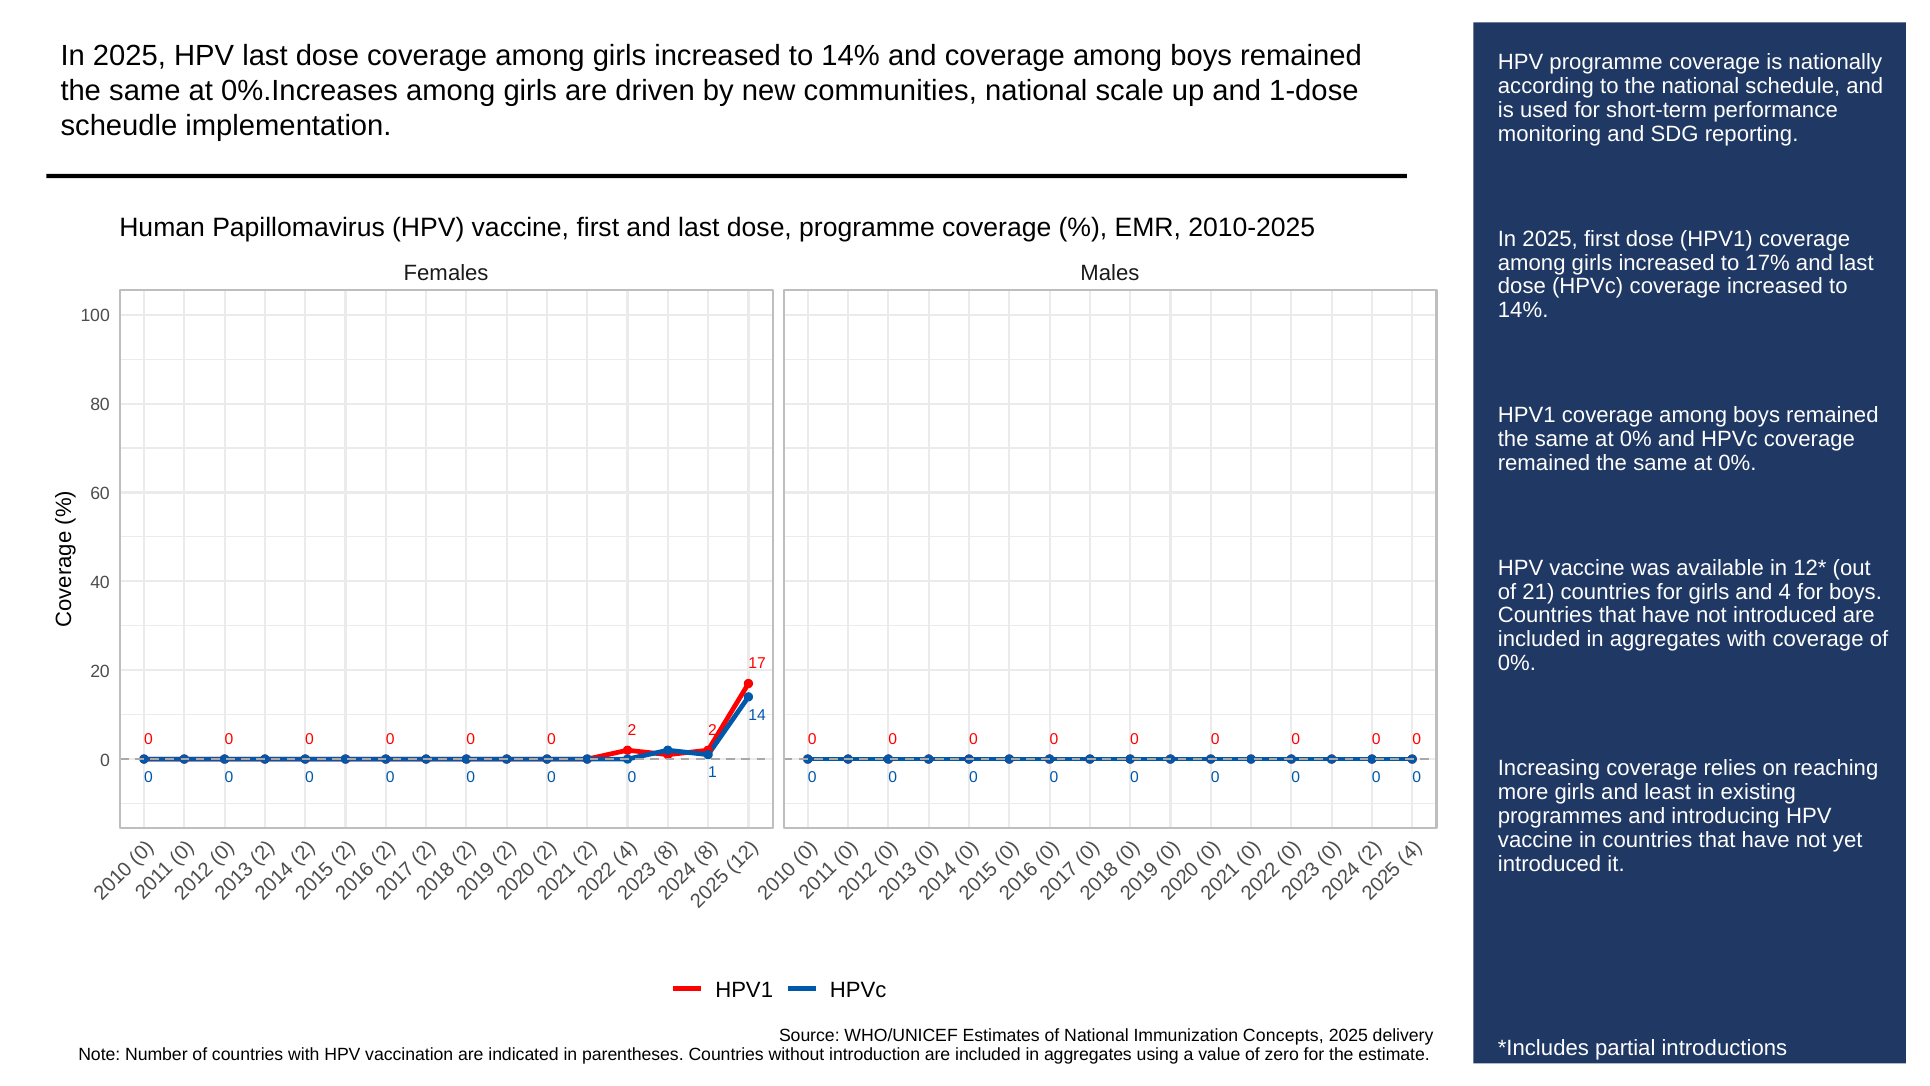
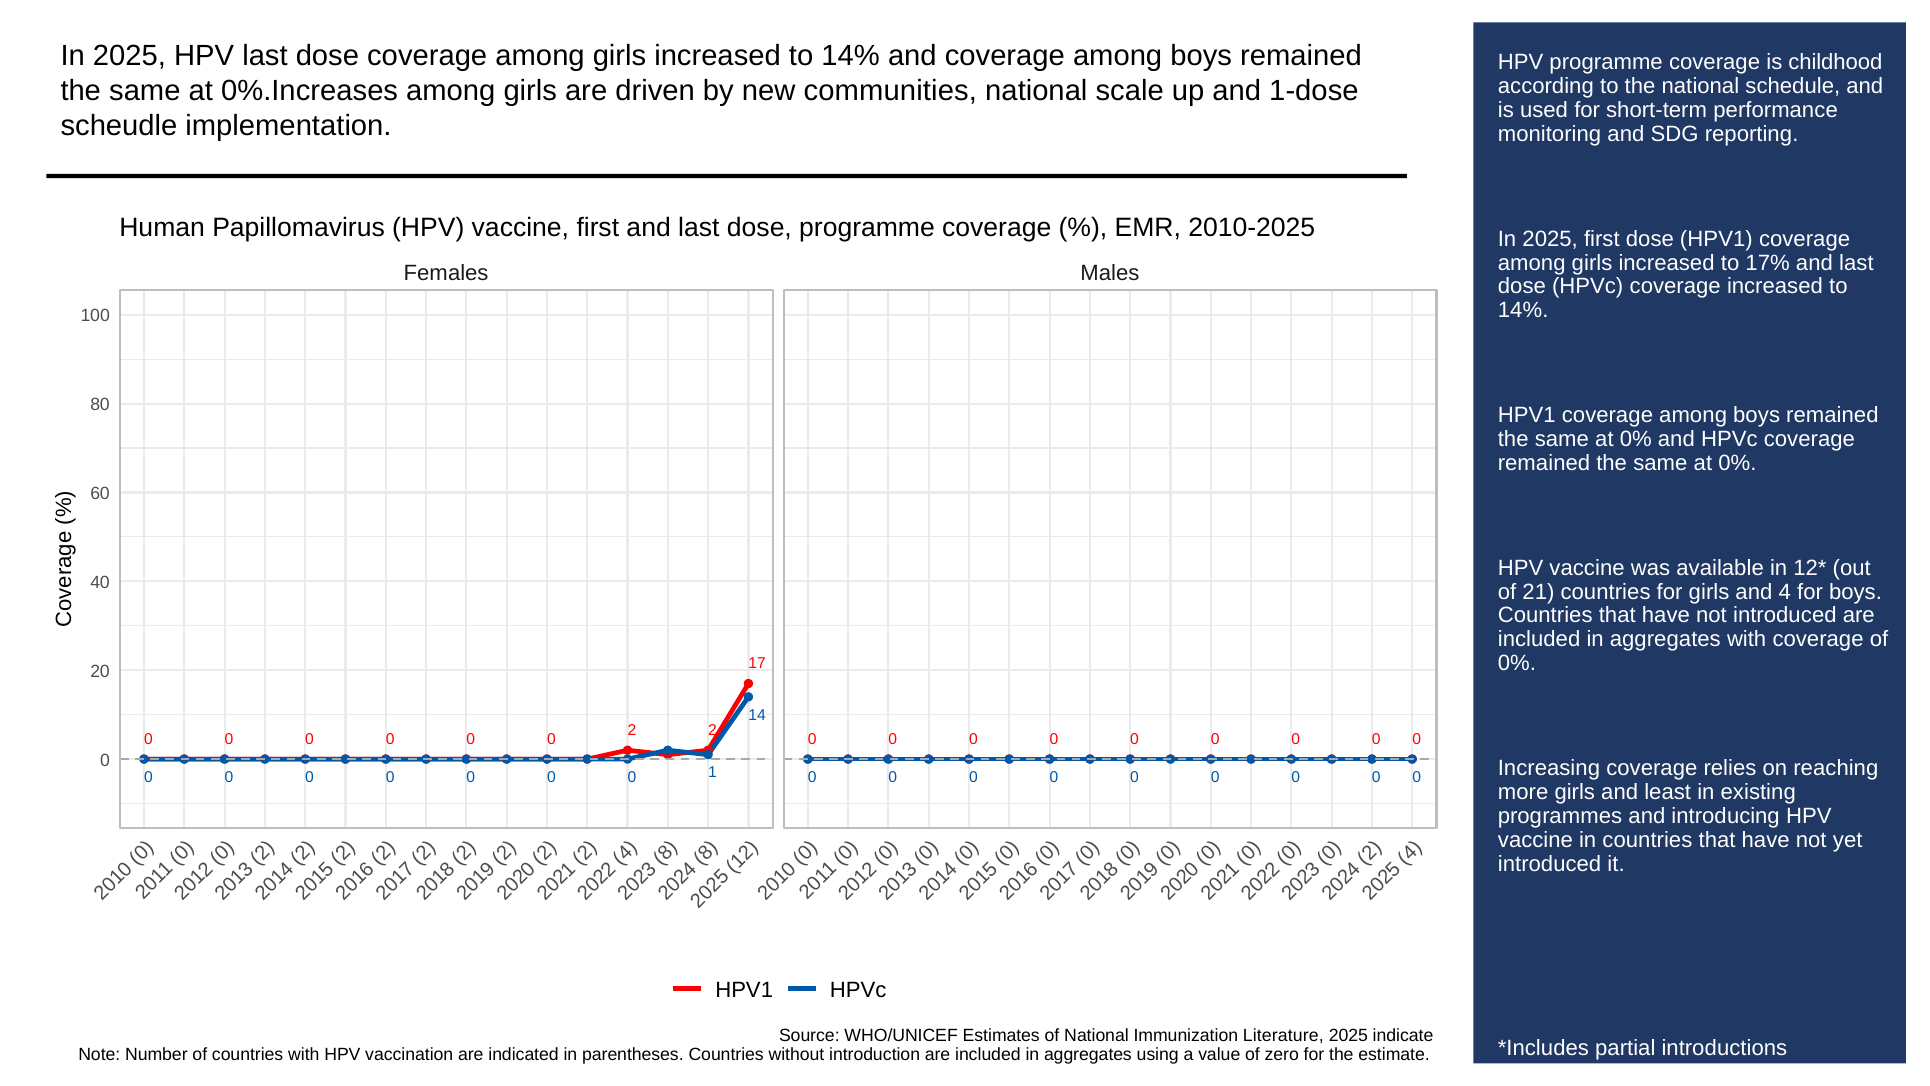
nationally: nationally -> childhood (1835, 62)
Concepts: Concepts -> Literature (1283, 1035)
delivery: delivery -> indicate (1403, 1035)
